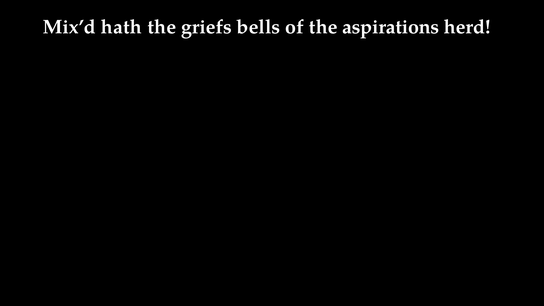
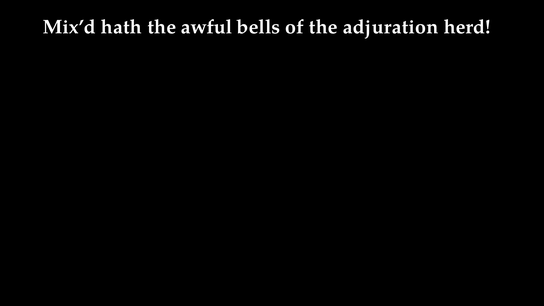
griefs: griefs -> awful (207, 27)
aspirations: aspirations -> adjuration (391, 27)
